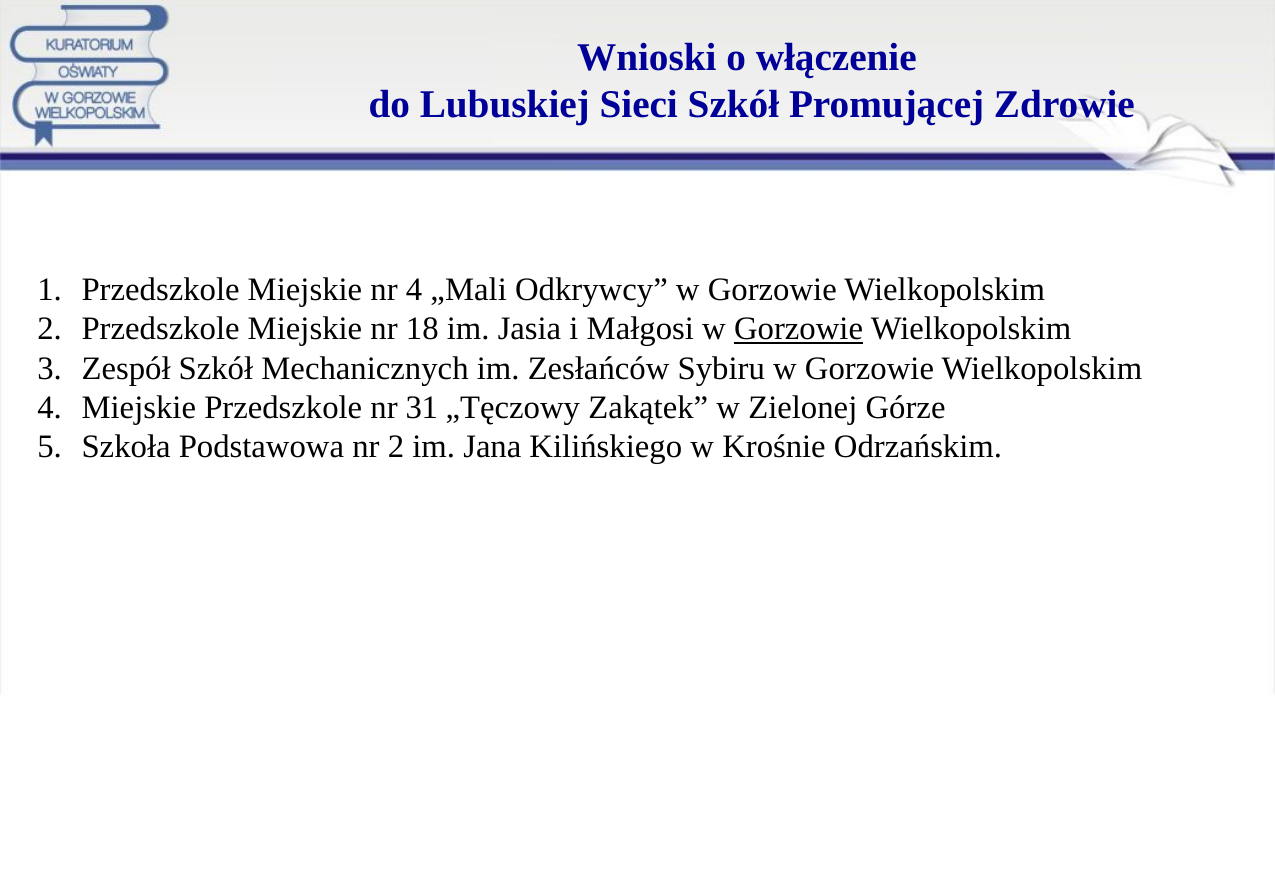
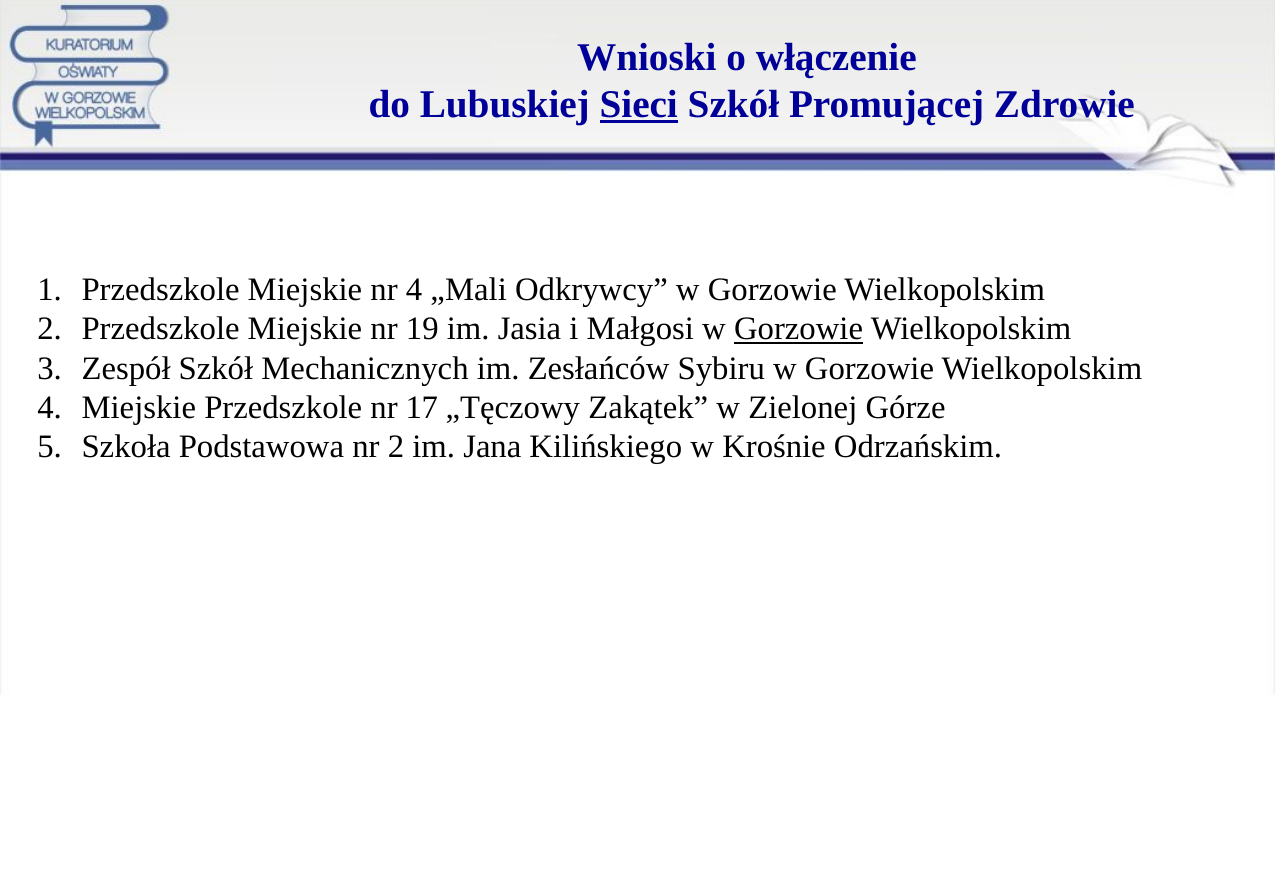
Sieci underline: none -> present (639, 104)
18: 18 -> 19 (422, 329)
31: 31 -> 17 (422, 407)
